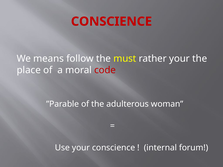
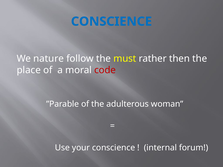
CONSCIENCE colour: red -> blue (111, 22)
means: means -> nature (49, 59)
rather your: your -> then (179, 59)
